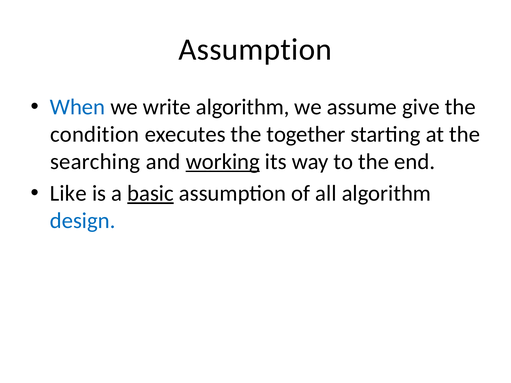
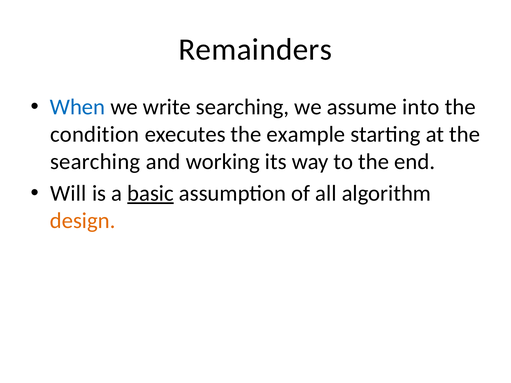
Assumption: Assumption -> Remainders (255, 49)
write algorithm: algorithm -> searching (243, 107)
give: give -> into (421, 107)
together: together -> example (306, 134)
working underline: present -> none (223, 162)
Like: Like -> Will (68, 194)
design colour: blue -> orange (83, 221)
